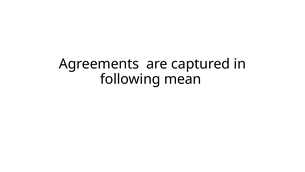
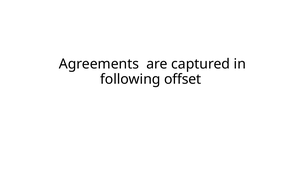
mean: mean -> offset (183, 79)
